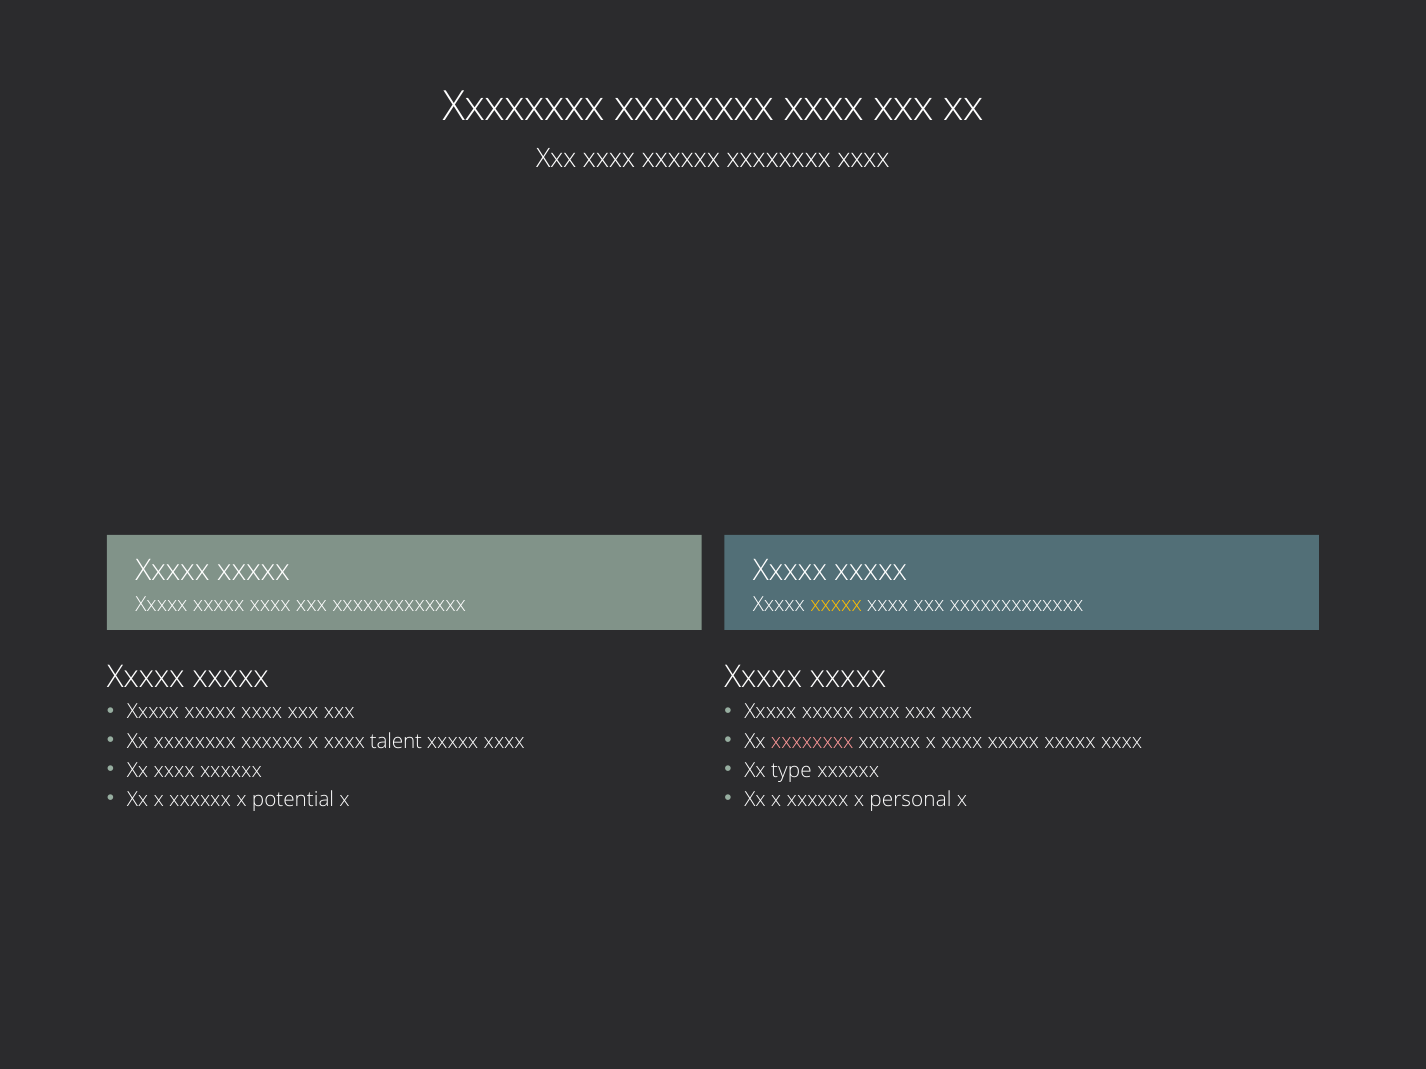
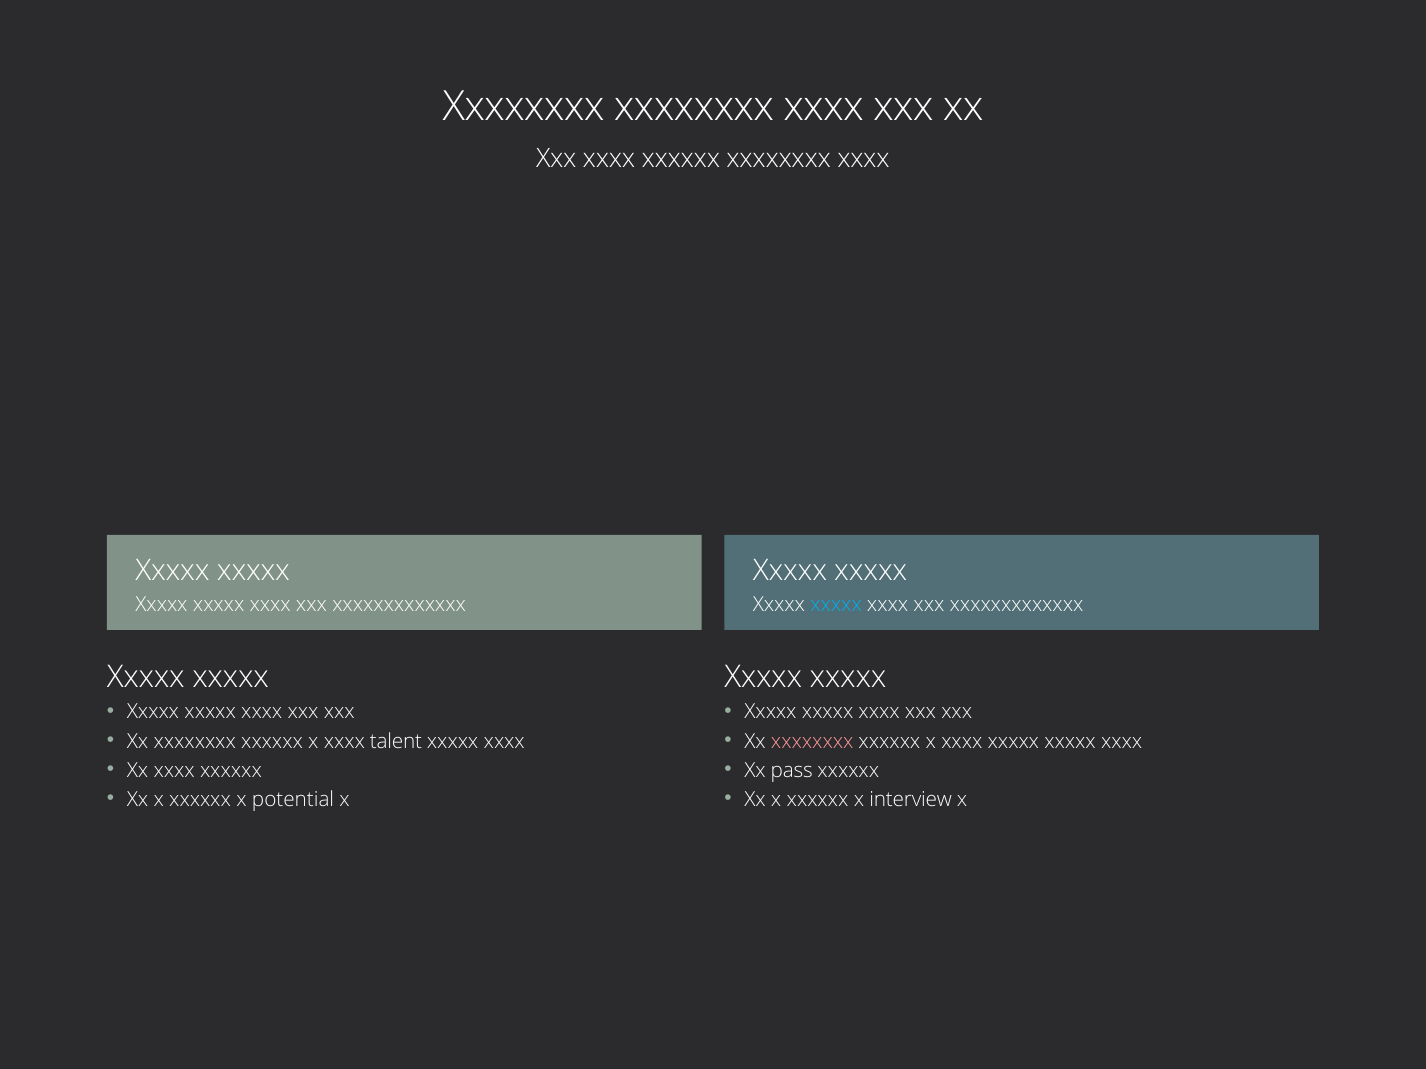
xxxxx colour: yellow -> light blue (836, 605)
type: type -> pass (792, 771)
personal: personal -> interview (911, 800)
